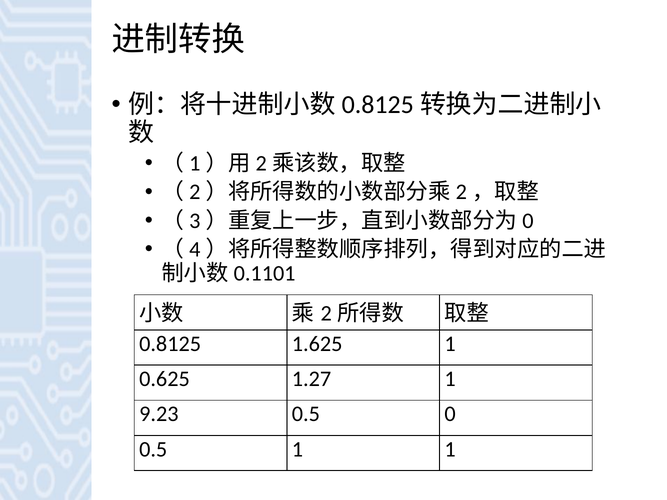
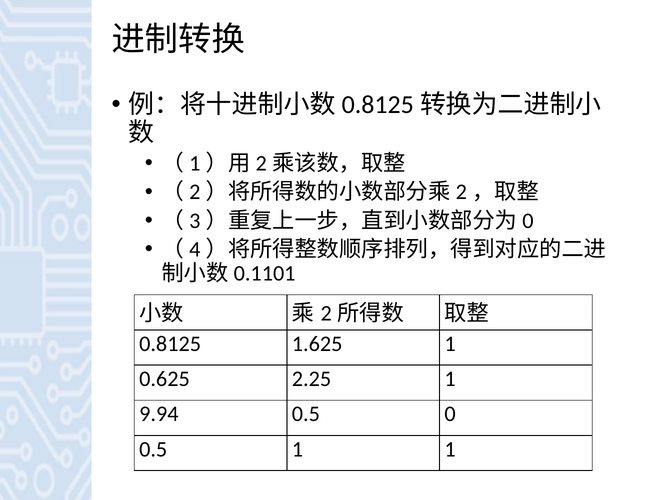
1.27: 1.27 -> 2.25 (312, 379)
9.23: 9.23 -> 9.94 (159, 414)
